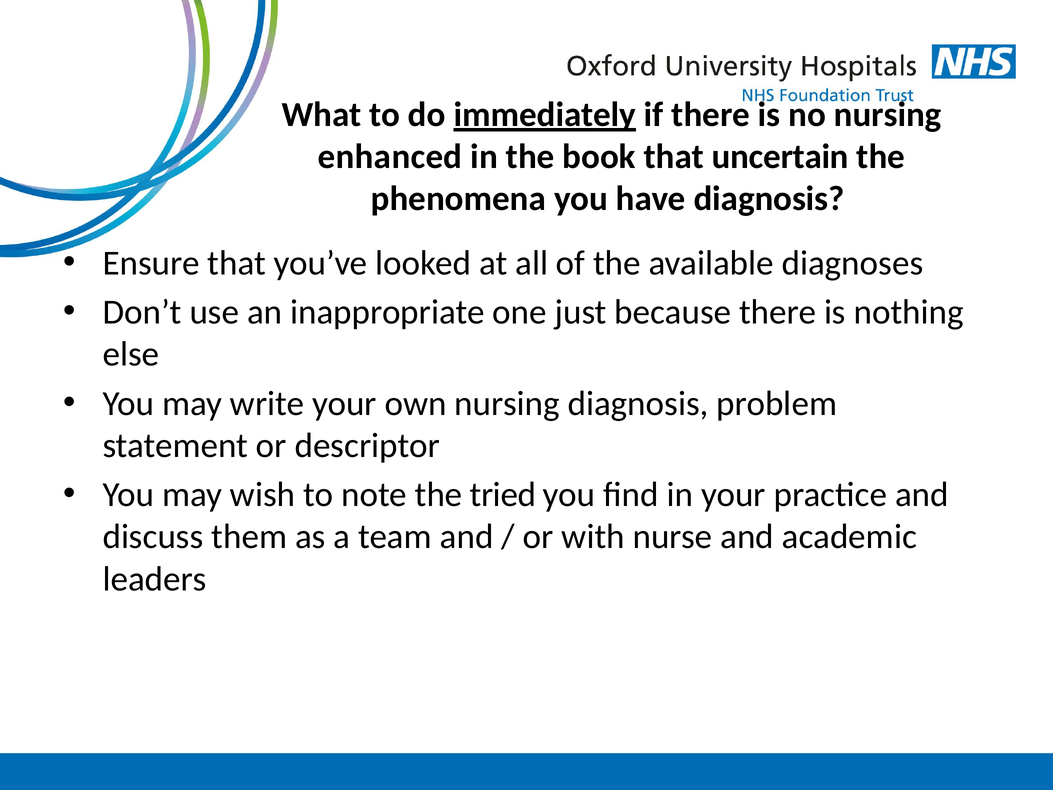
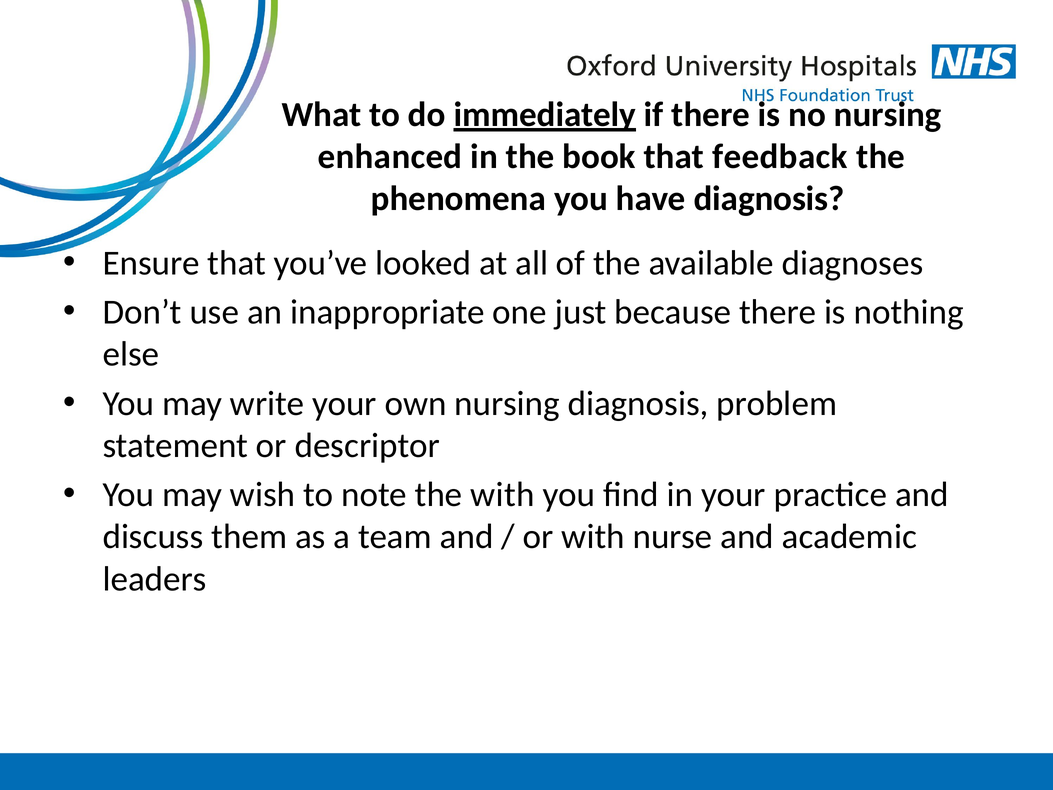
uncertain: uncertain -> feedback (780, 157)
the tried: tried -> with (503, 495)
